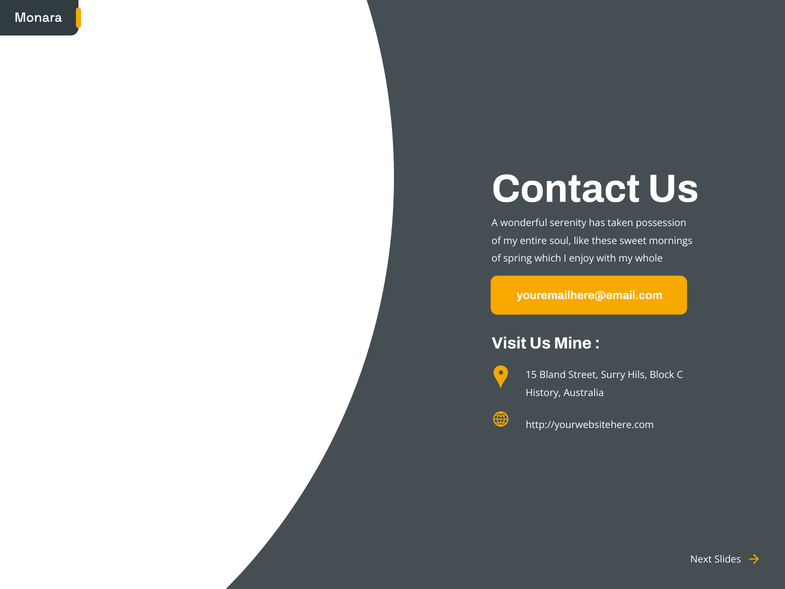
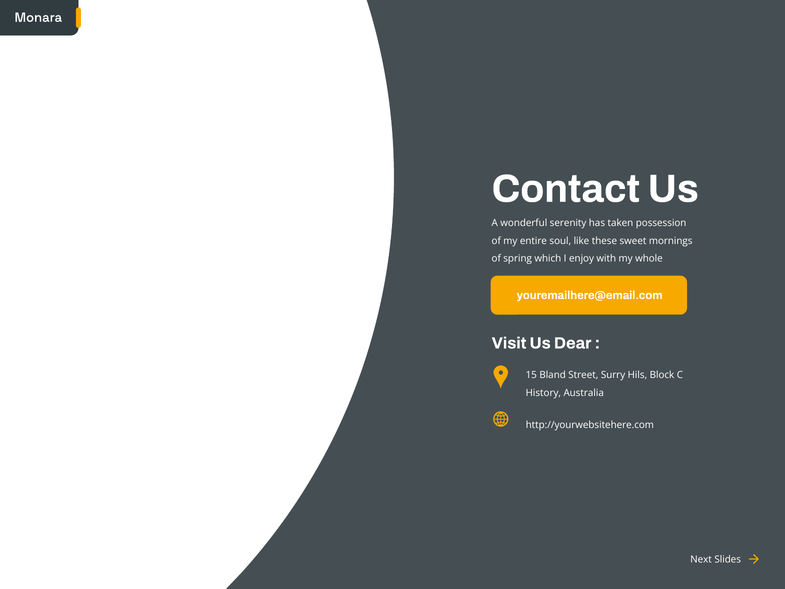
Mine: Mine -> Dear (573, 343)
